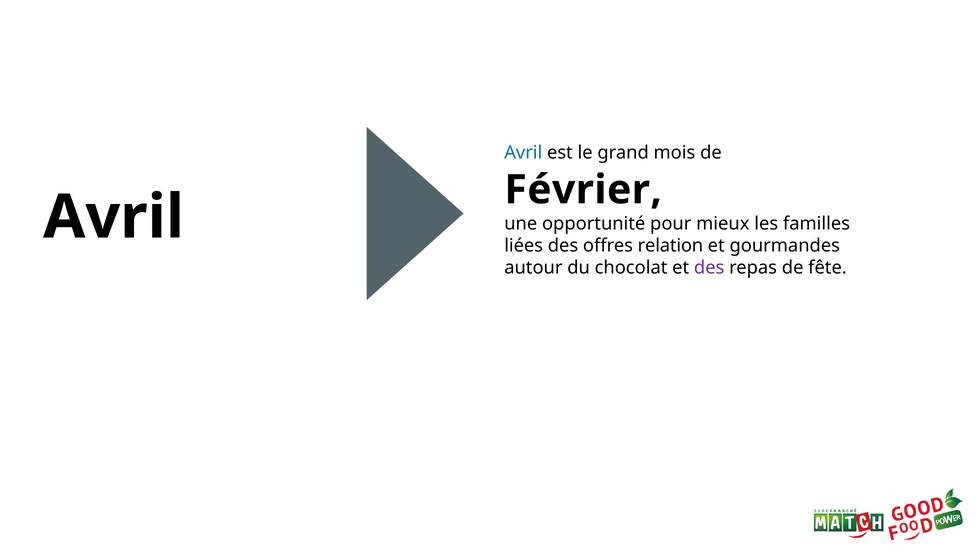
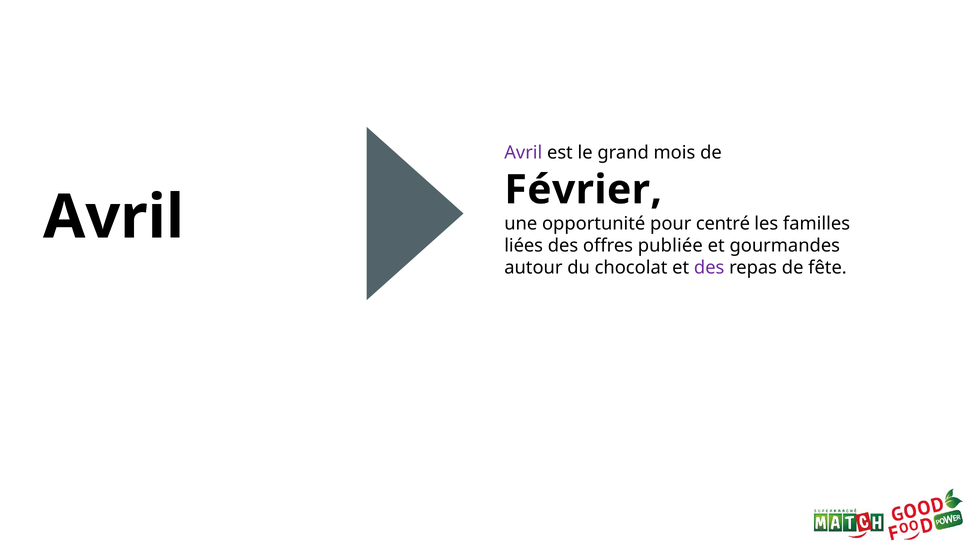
Avril colour: blue -> purple (523, 153)
mieux: mieux -> centré (723, 224)
relation: relation -> publiée (670, 246)
